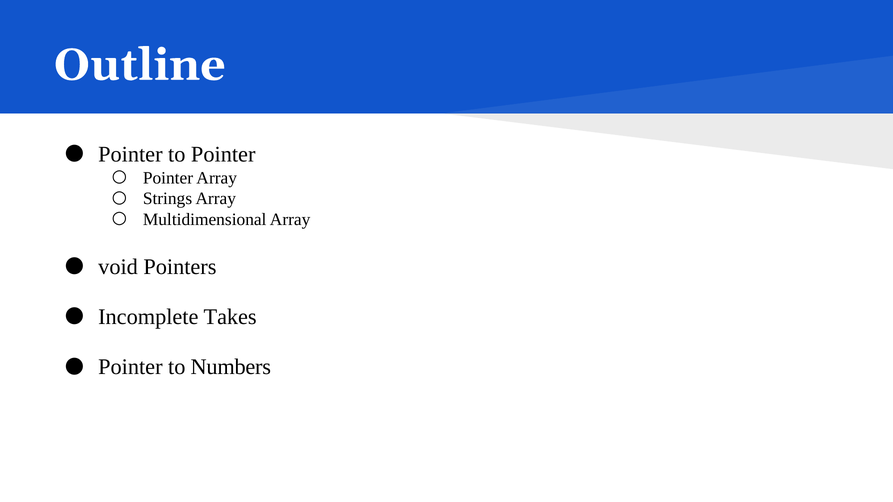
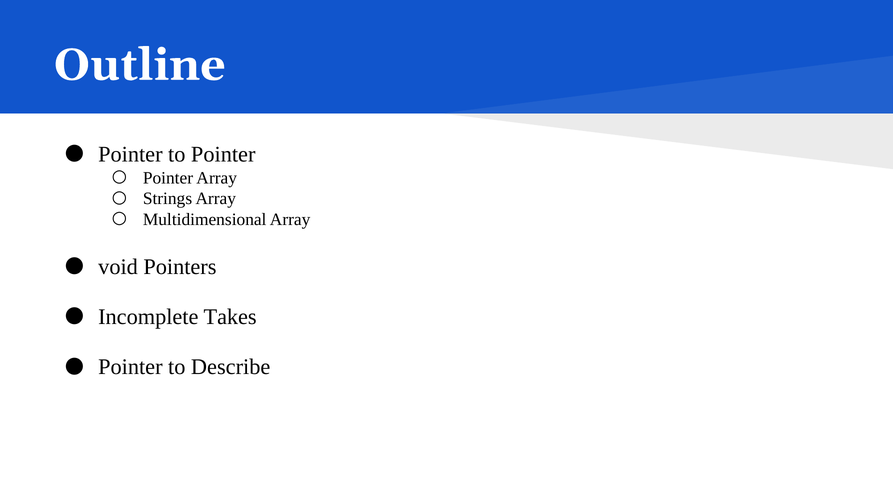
Numbers: Numbers -> Describe (231, 367)
